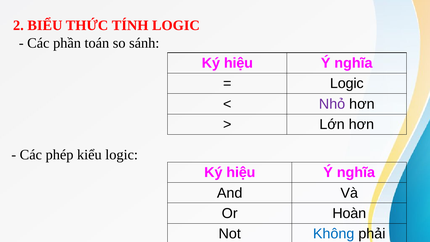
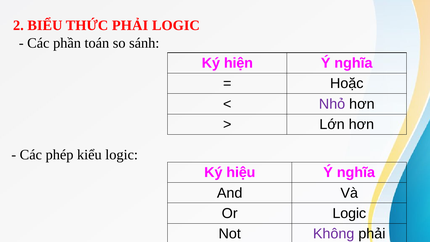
THỨC TÍNH: TÍNH -> PHẢI (130, 25)
hiệu: hiệu -> hiện (238, 63)
Logic: Logic -> Hoặc (347, 84)
Or Hoàn: Hoàn -> Logic (349, 213)
Không colour: blue -> purple (334, 234)
